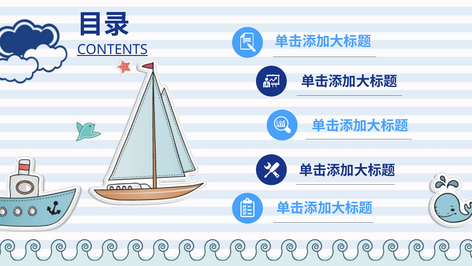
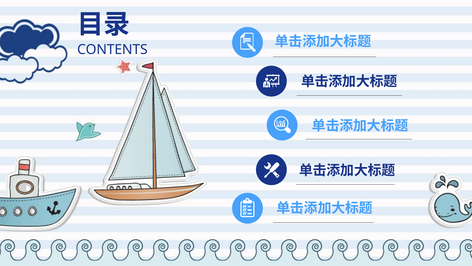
CONTENTS underline: present -> none (112, 49)
